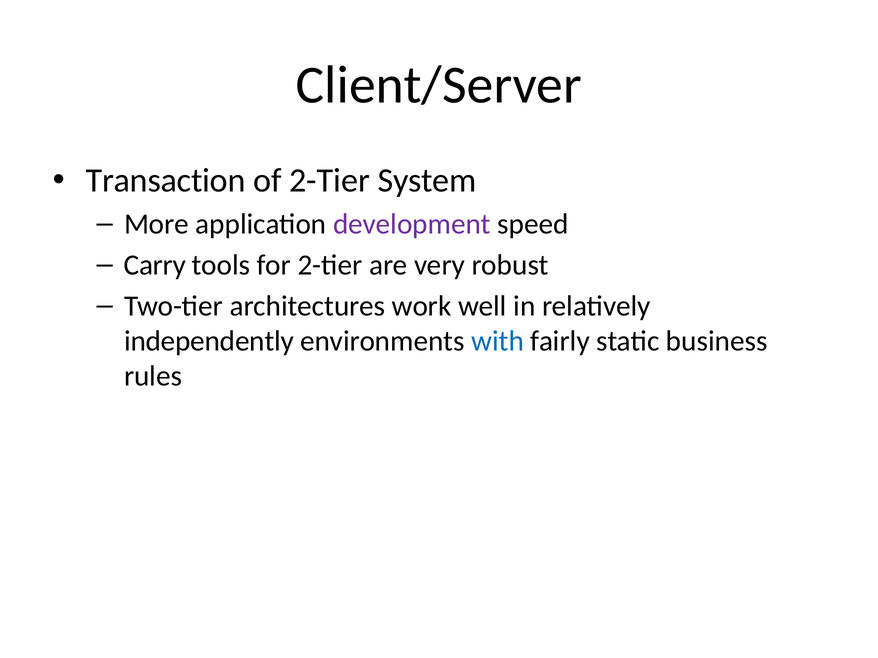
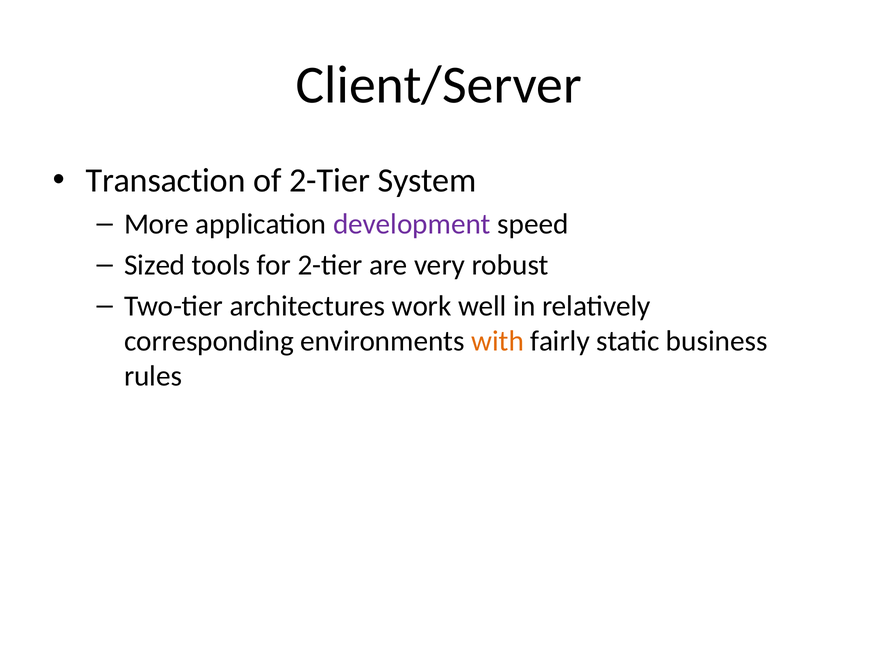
Carry: Carry -> Sized (155, 265)
independently: independently -> corresponding (209, 341)
with colour: blue -> orange (498, 341)
